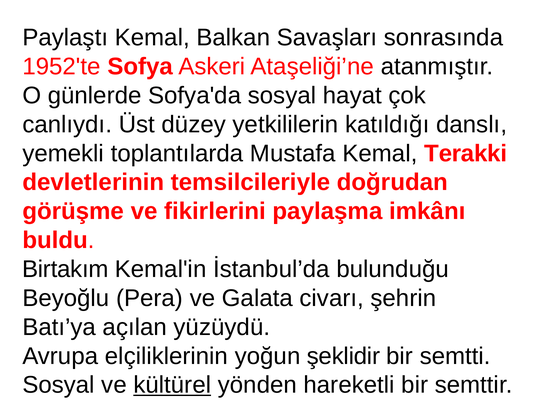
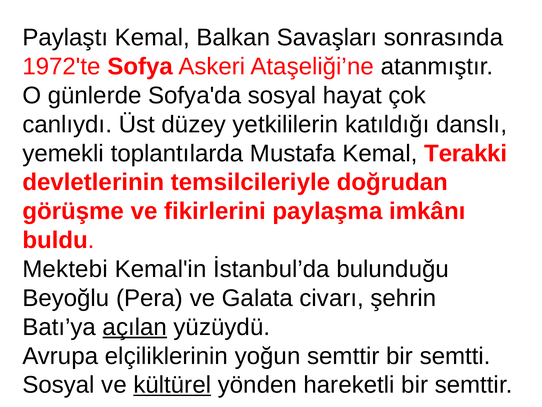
1952'te: 1952'te -> 1972'te (61, 66)
Birtakım: Birtakım -> Mektebi (65, 269)
açılan underline: none -> present (135, 327)
yoğun şeklidir: şeklidir -> semttir (343, 356)
